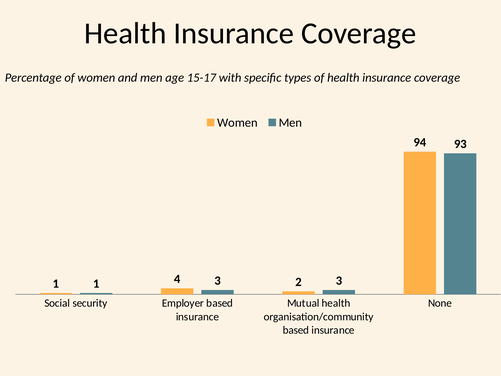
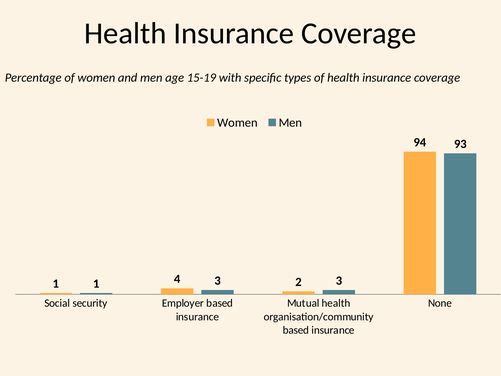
15-17: 15-17 -> 15-19 (201, 78)
